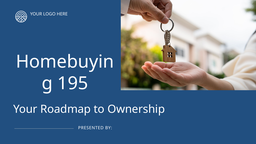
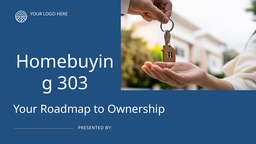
195: 195 -> 303 (73, 83)
